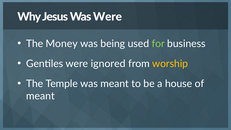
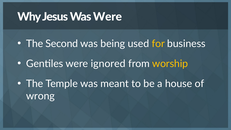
Money: Money -> Second (62, 44)
for colour: light green -> yellow (158, 44)
meant: meant -> wrong (40, 96)
